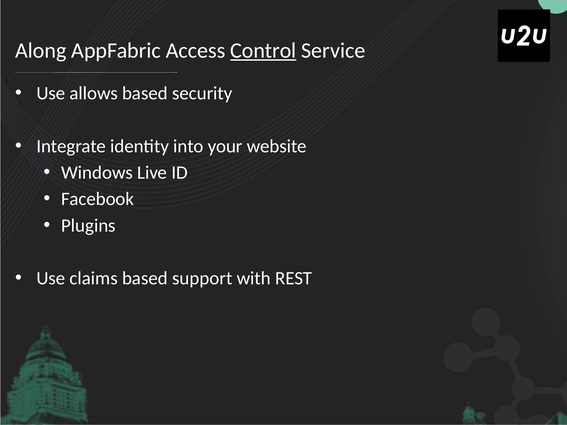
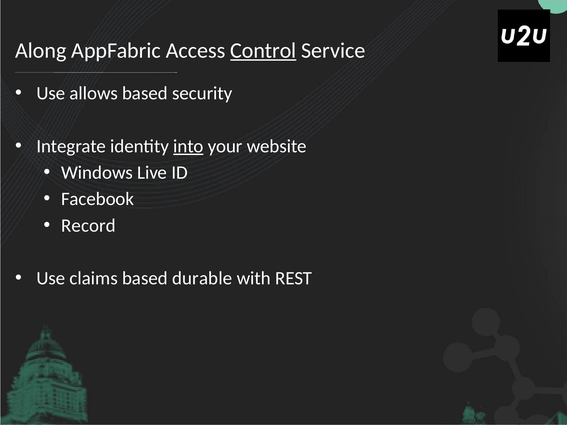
into underline: none -> present (188, 146)
Plugins: Plugins -> Record (88, 226)
support: support -> durable (202, 279)
